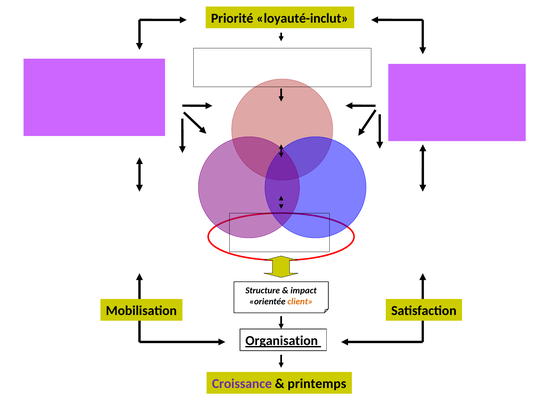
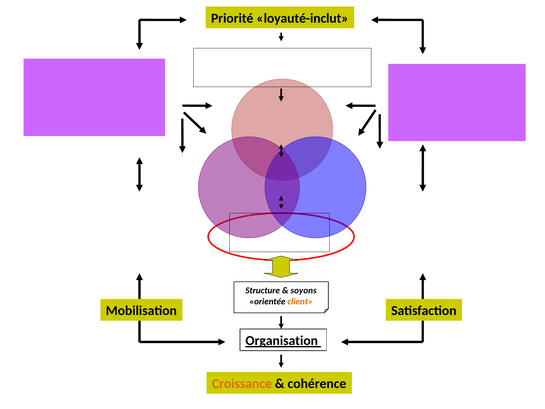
impact: impact -> soyons (304, 290)
Croissance colour: purple -> orange (242, 384)
printemps: printemps -> cohérence (317, 384)
